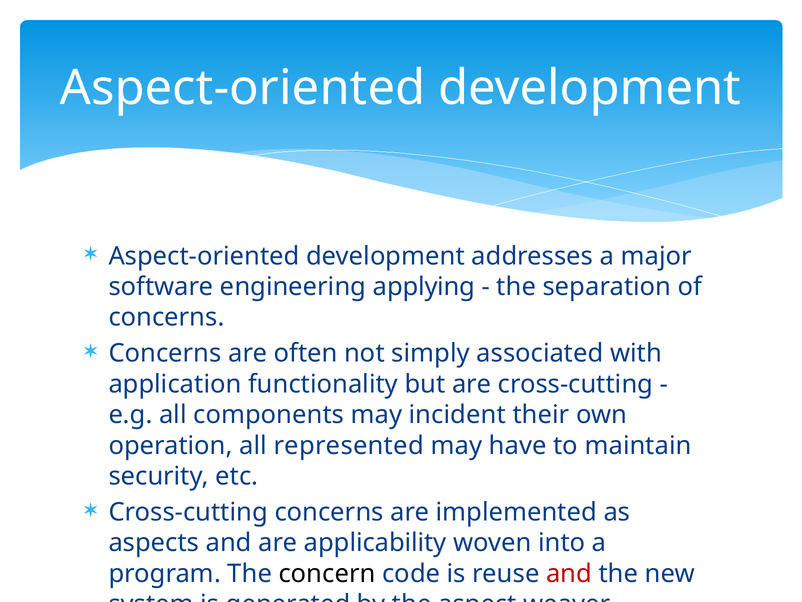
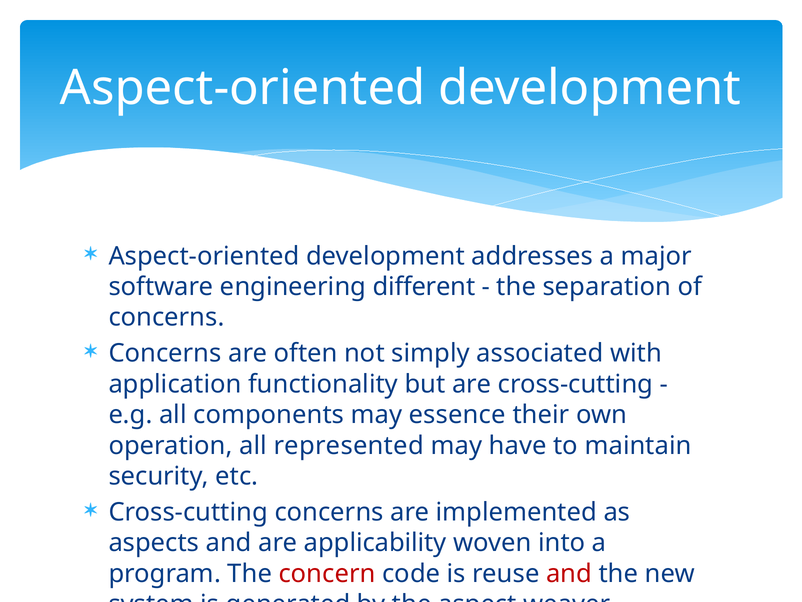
applying: applying -> different (424, 287)
incident: incident -> essence (457, 415)
concern colour: black -> red (327, 573)
